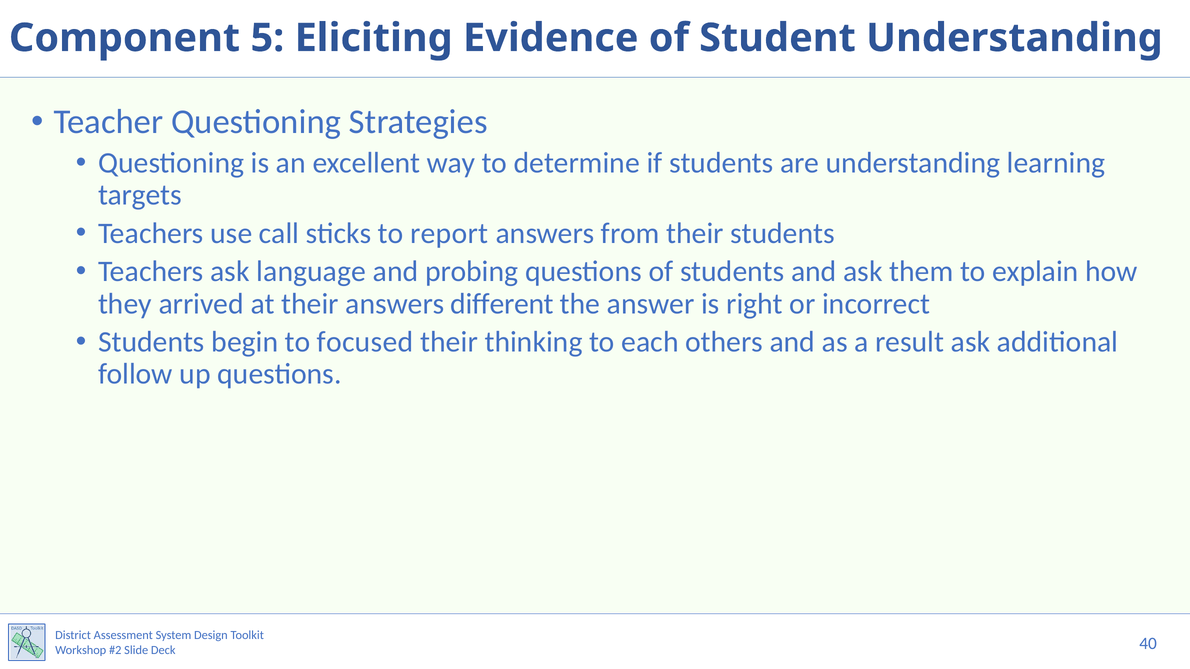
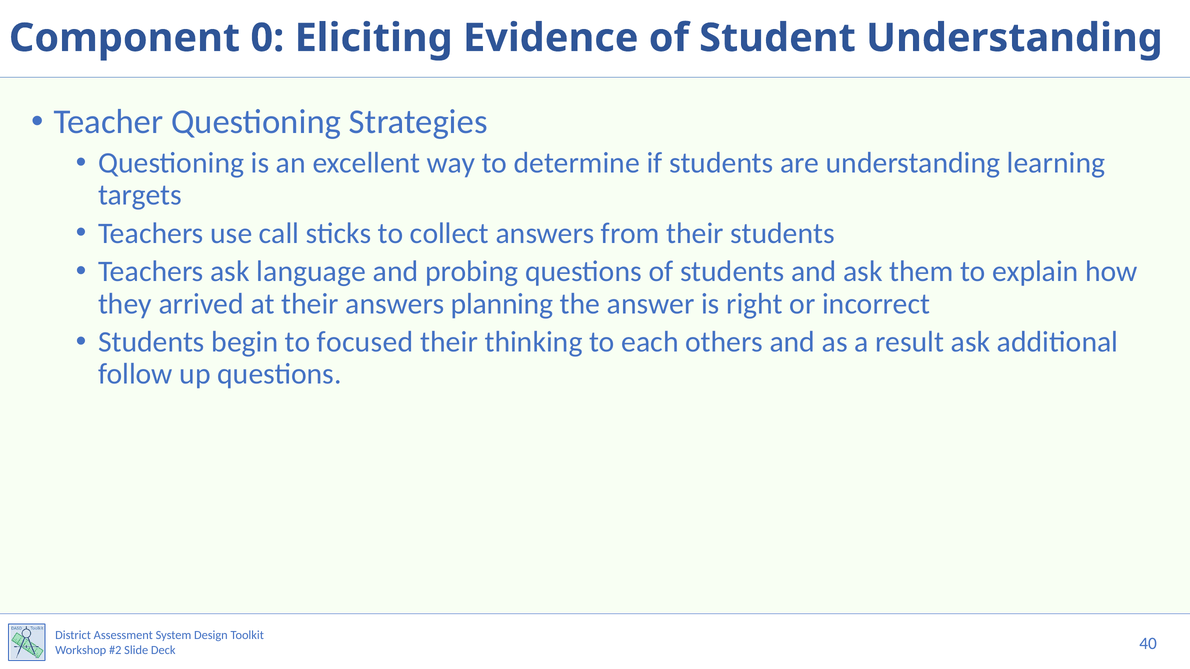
5: 5 -> 0 (267, 38)
report: report -> collect (449, 234)
different: different -> planning (502, 304)
